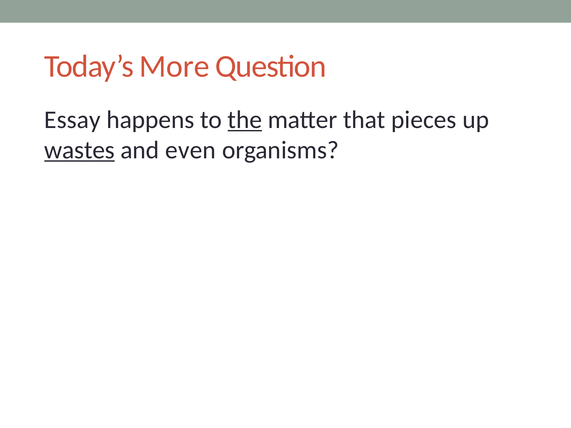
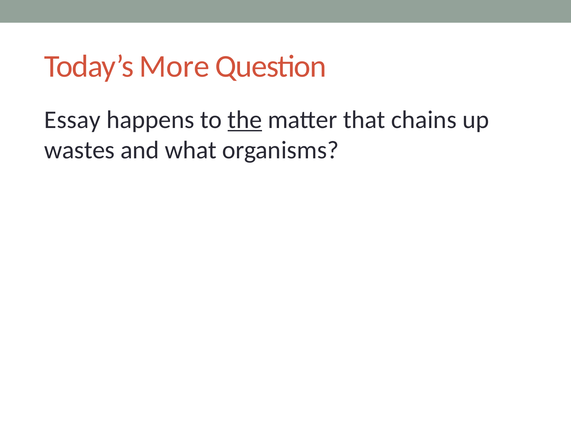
pieces: pieces -> chains (424, 120)
wastes underline: present -> none (80, 150)
even: even -> what (191, 150)
